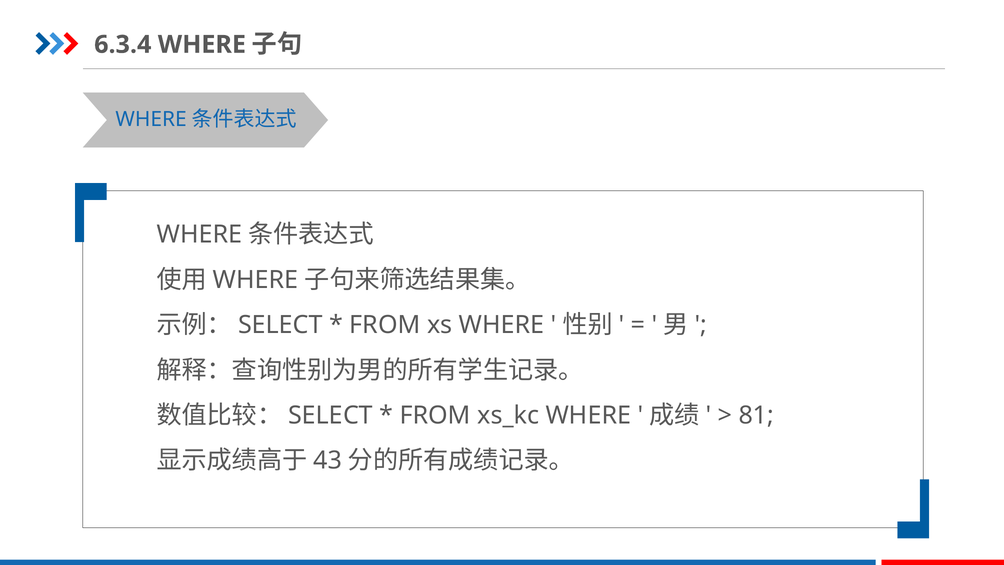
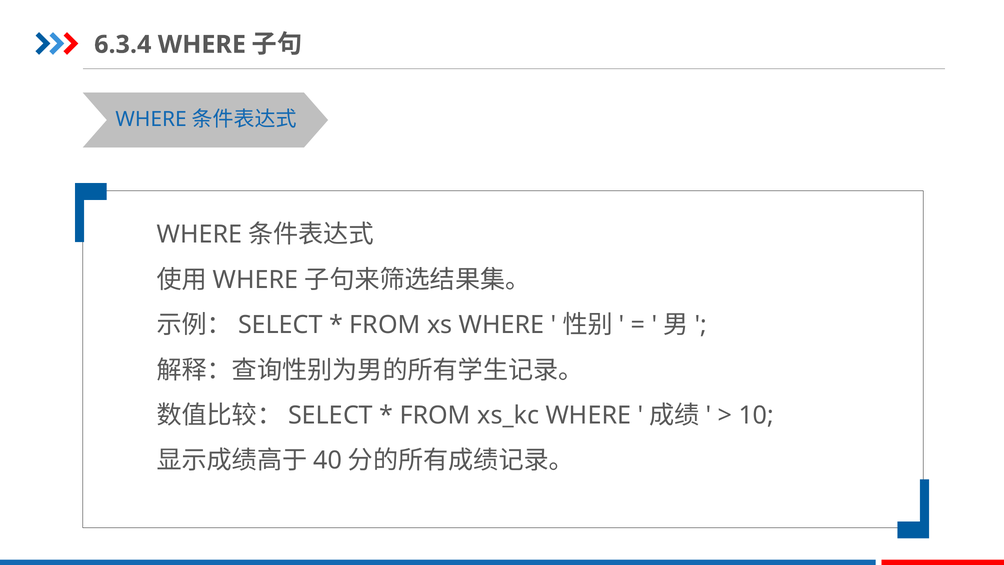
81: 81 -> 10 (756, 415)
43: 43 -> 40 (328, 461)
